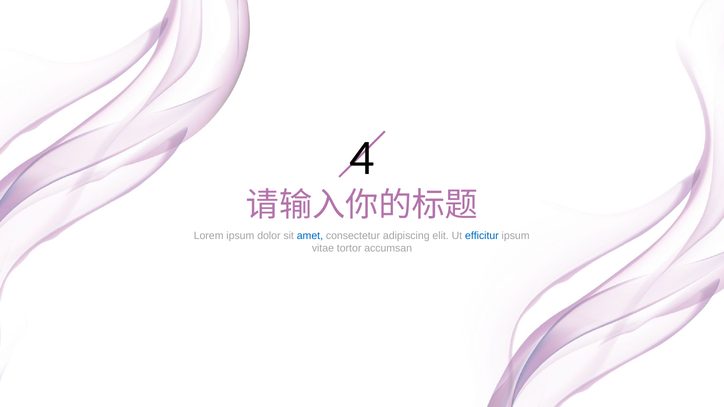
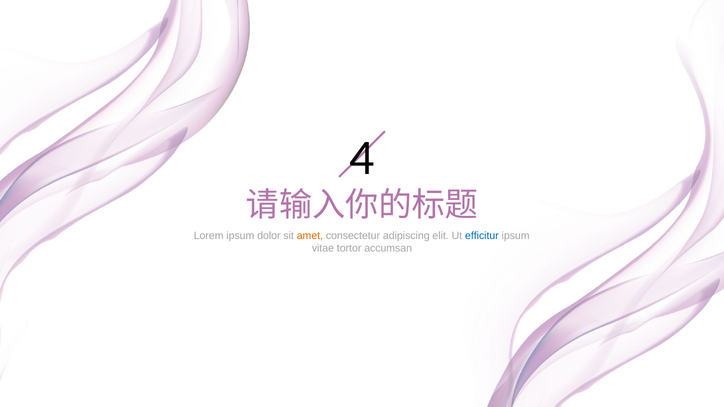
amet colour: blue -> orange (310, 236)
